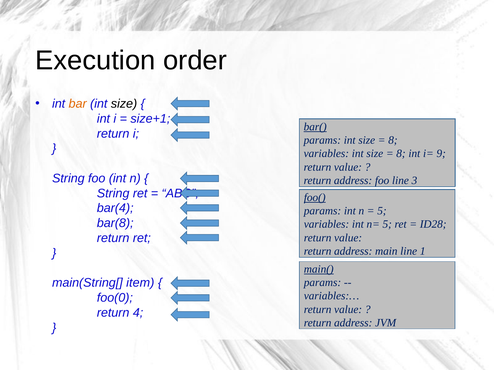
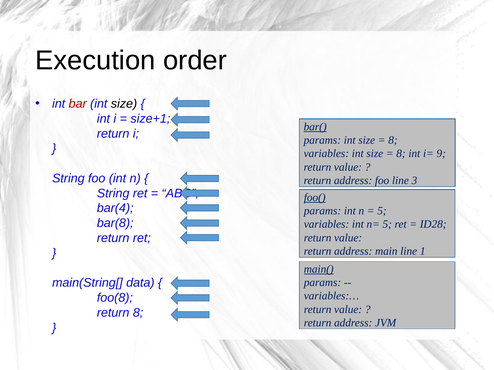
bar colour: orange -> red (78, 104)
item: item -> data (140, 283)
foo(0: foo(0 -> foo(8 (115, 298)
return 4: 4 -> 8 (138, 313)
